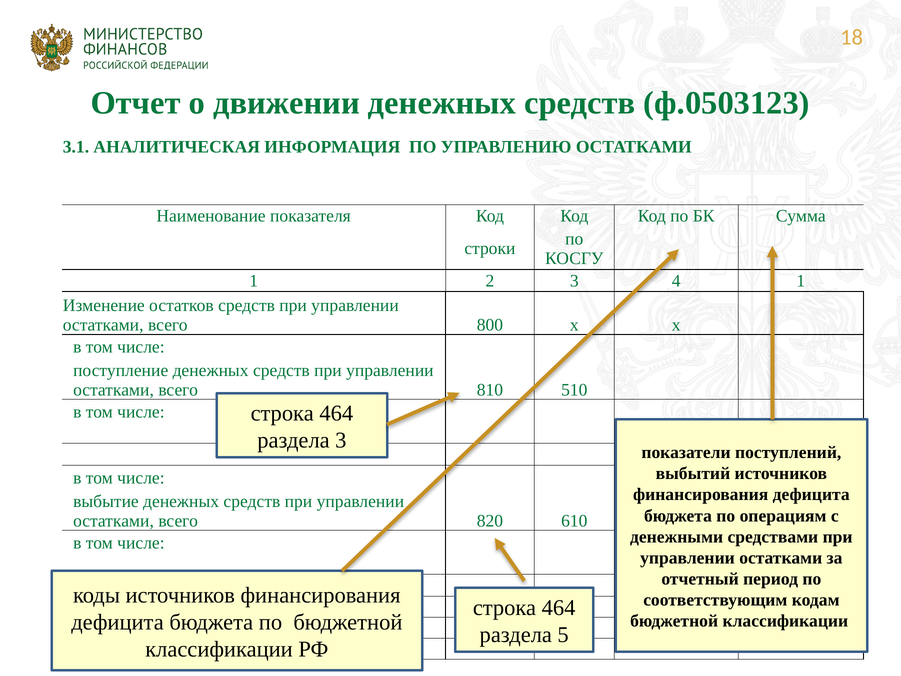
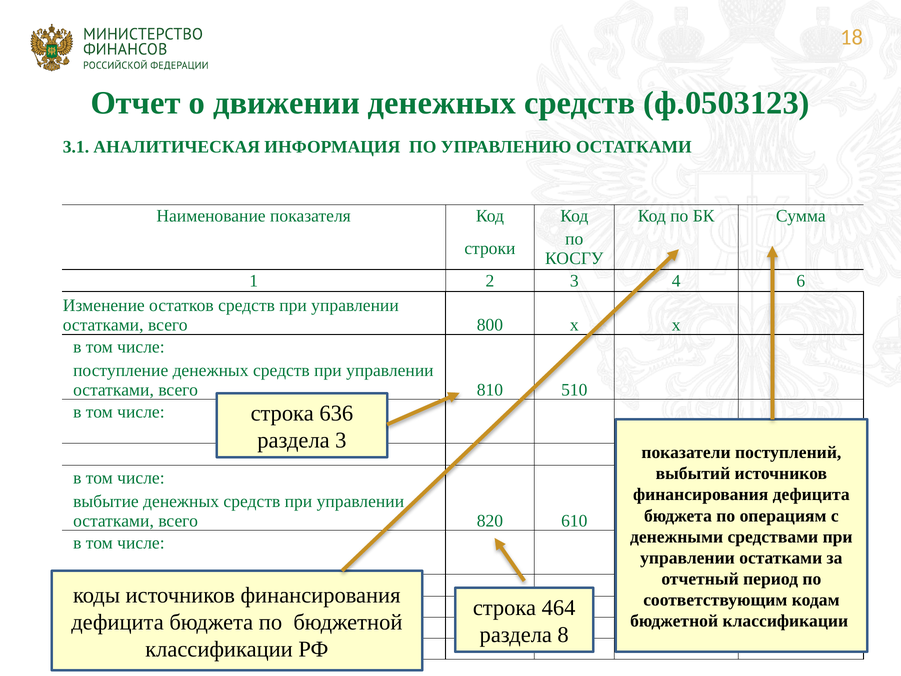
1: 1 -> 6 (801, 281)
464: 464 -> 636 (336, 413)
5: 5 -> 8 (563, 635)
